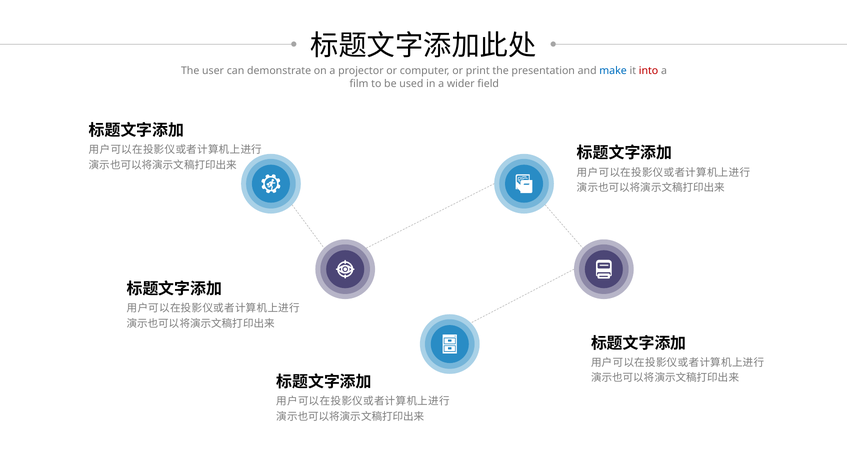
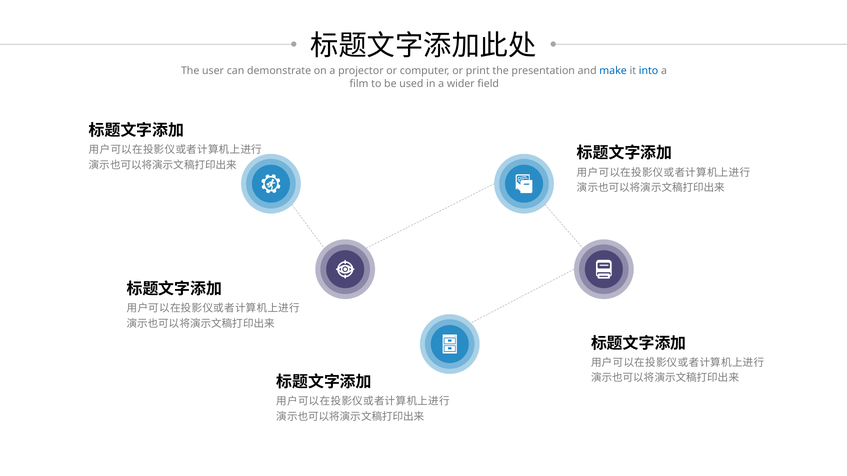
into colour: red -> blue (649, 71)
